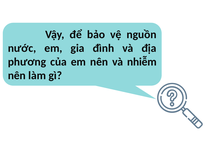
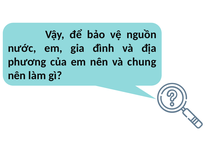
nhiễm: nhiễm -> chung (142, 62)
